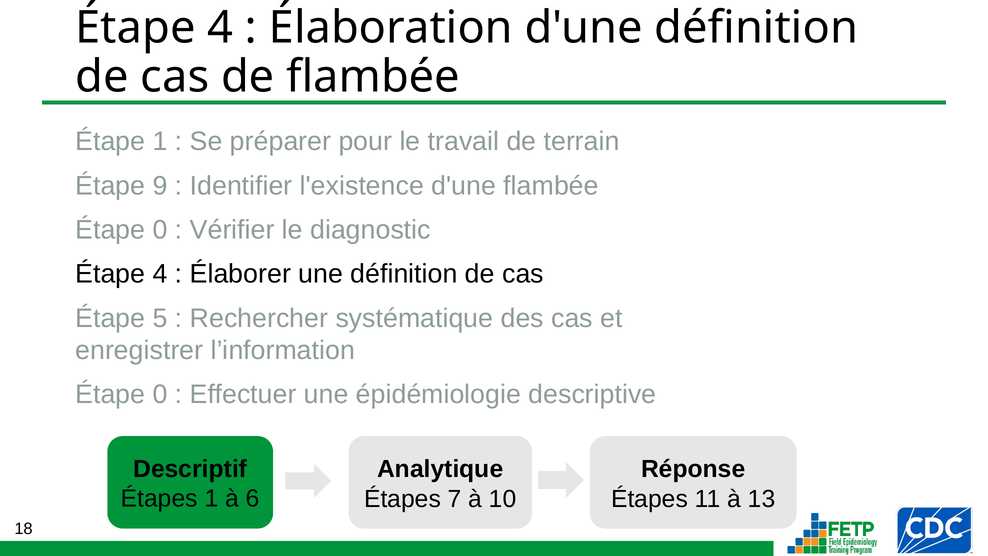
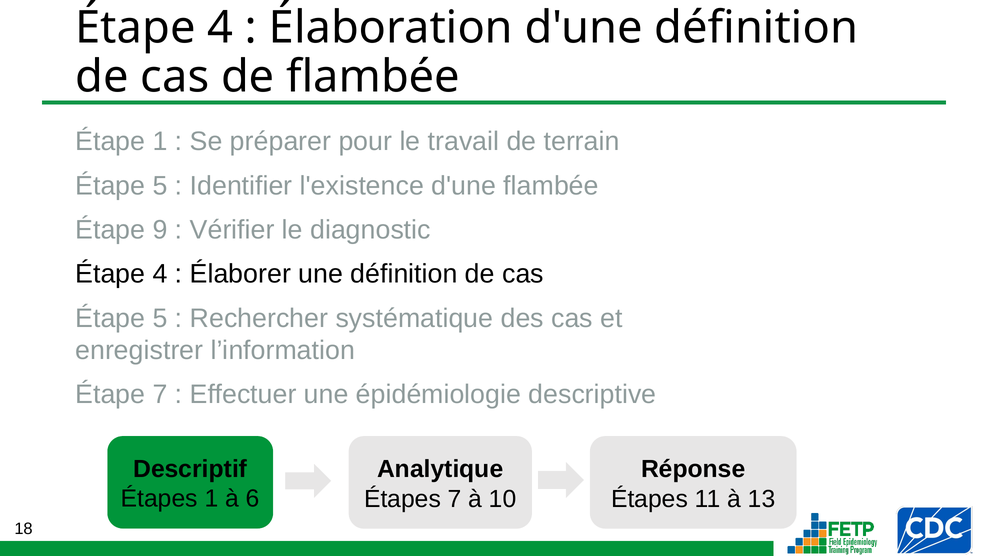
9: 9 -> 5 (160, 186)
0: 0 -> 9 (160, 230)
0: 0 -> 7 (160, 394)
